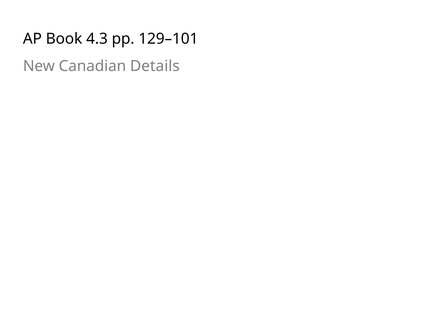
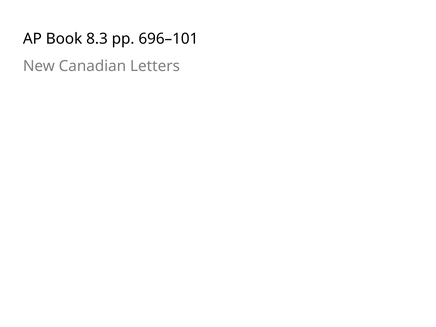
4.3: 4.3 -> 8.3 (97, 39)
129–101: 129–101 -> 696–101 (168, 39)
Details: Details -> Letters (155, 66)
